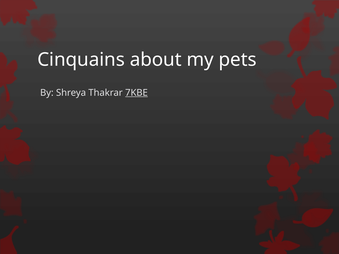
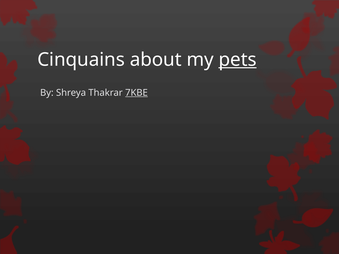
pets underline: none -> present (238, 60)
